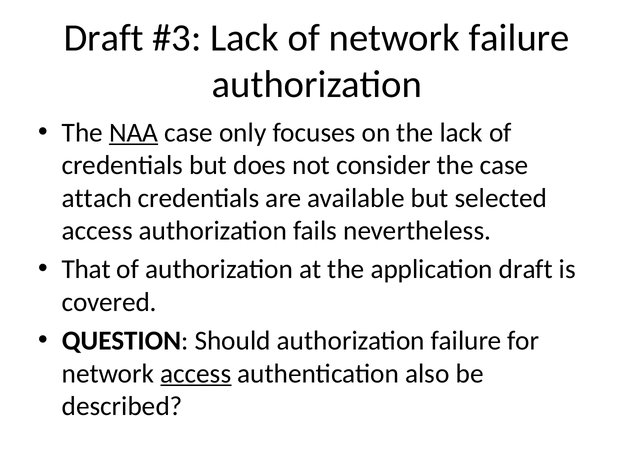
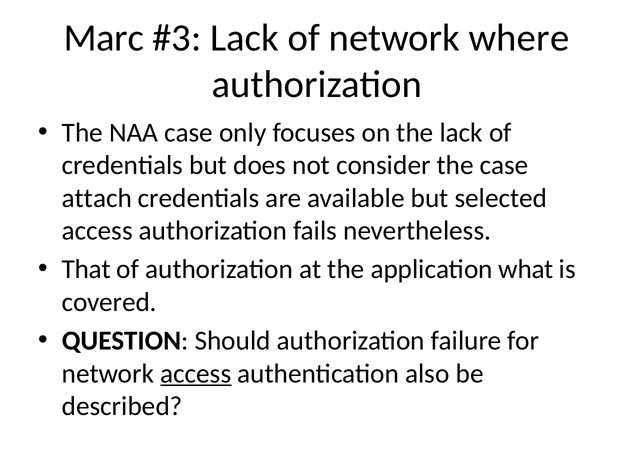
Draft: Draft -> Marc (104, 38)
network failure: failure -> where (519, 38)
NAA underline: present -> none (134, 132)
application draft: draft -> what (526, 269)
